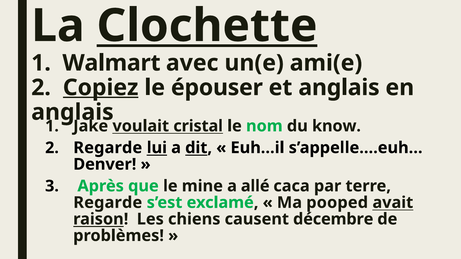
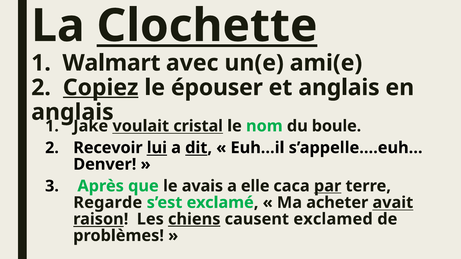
know: know -> boule (336, 126)
2 Regarde: Regarde -> Recevoir (108, 148)
mine: mine -> avais (202, 186)
allé: allé -> elle (255, 186)
par underline: none -> present (328, 186)
pooped: pooped -> acheter (337, 203)
chiens underline: none -> present (194, 219)
décembre: décembre -> exclamed (333, 219)
